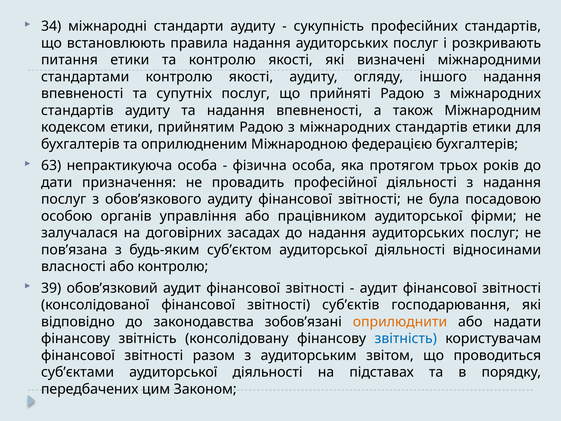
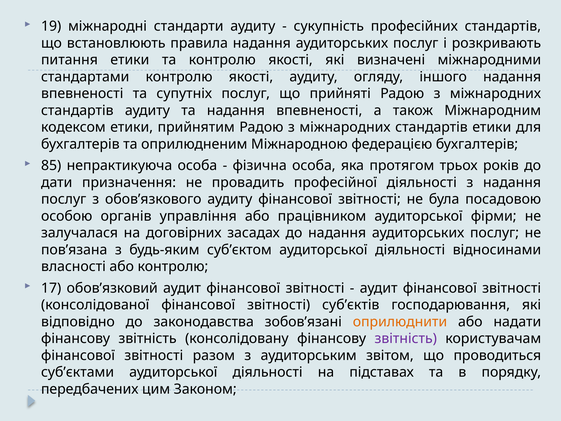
34: 34 -> 19 (51, 26)
63: 63 -> 85 (51, 166)
39: 39 -> 17 (51, 288)
звітність colour: blue -> purple (406, 338)
